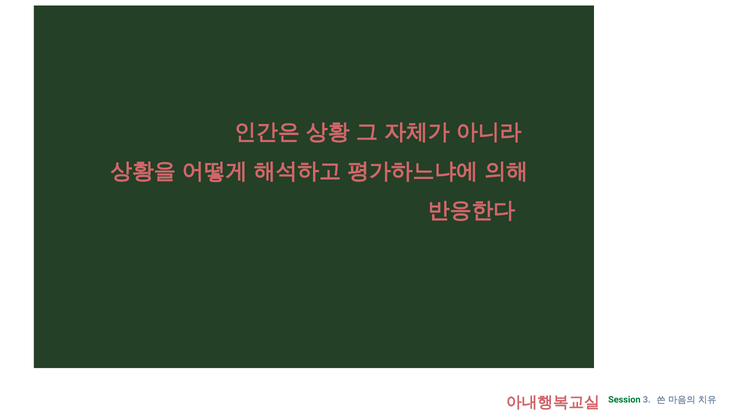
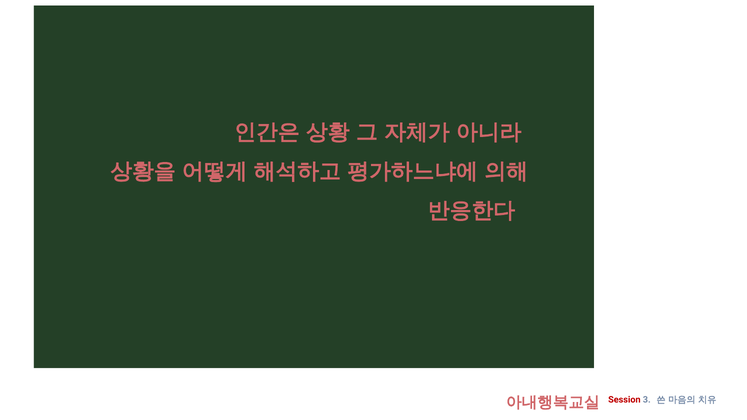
Session colour: green -> red (624, 400)
